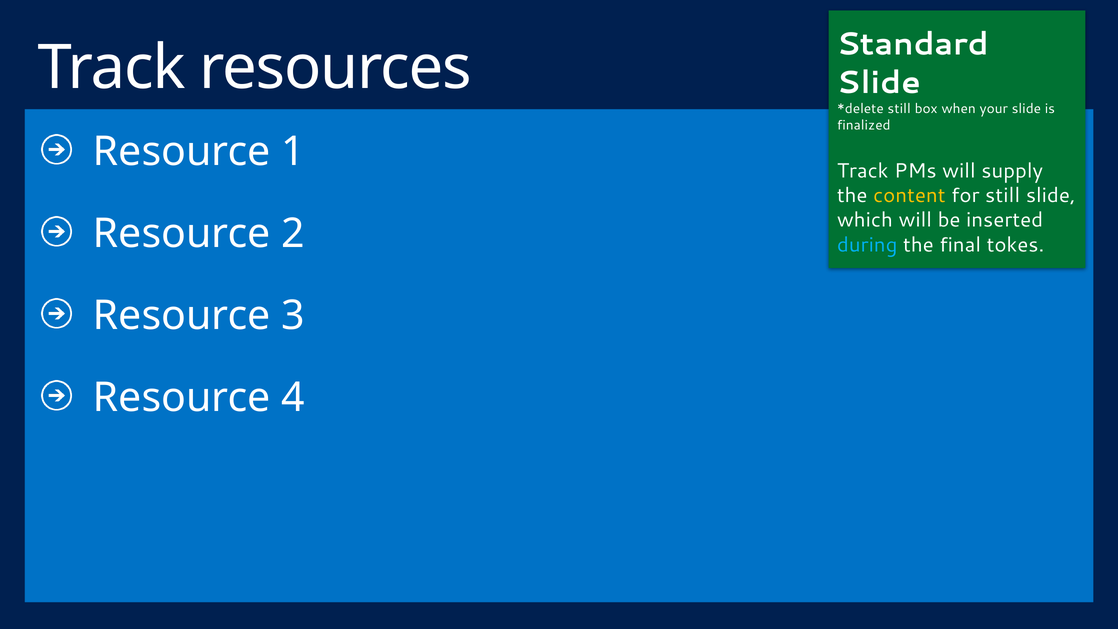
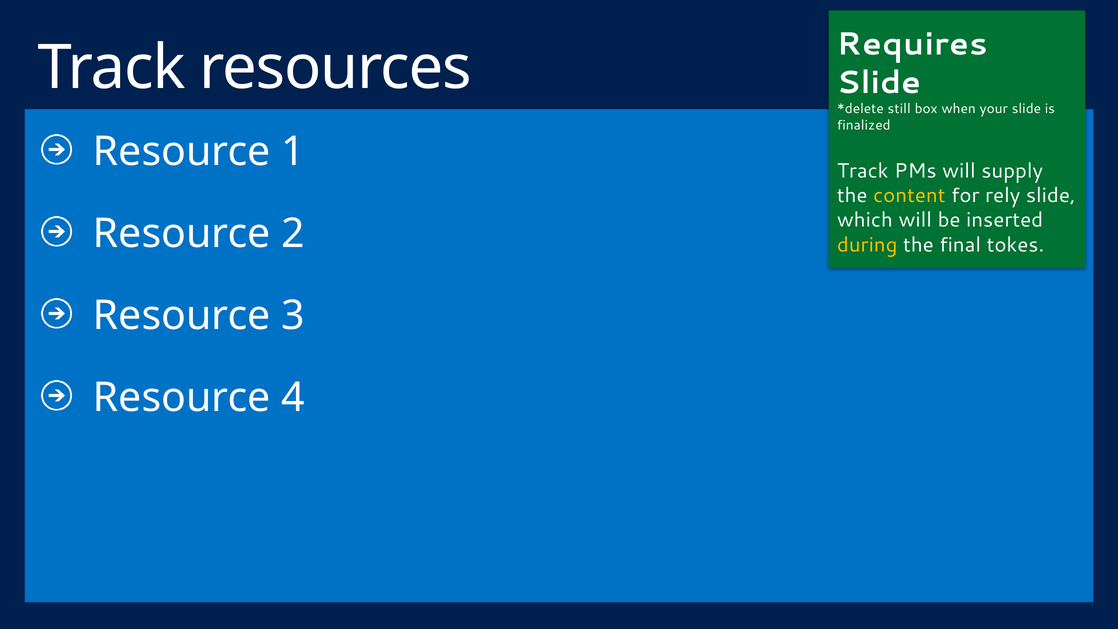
Standard: Standard -> Requires (912, 44)
for still: still -> rely (1003, 195)
during colour: light blue -> yellow (867, 245)
